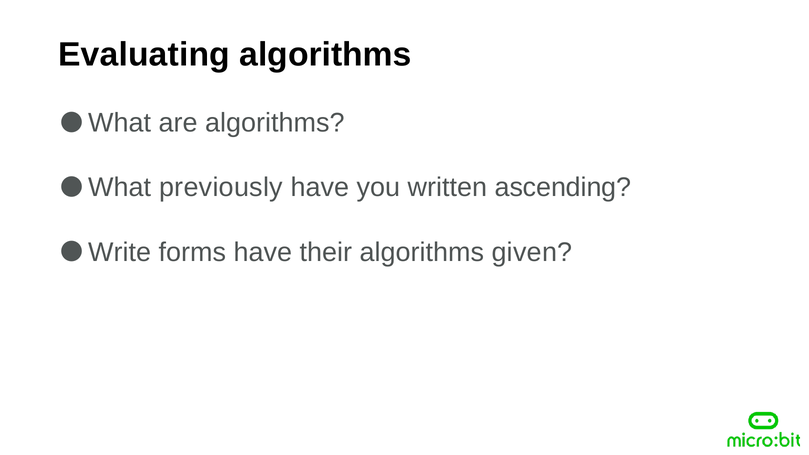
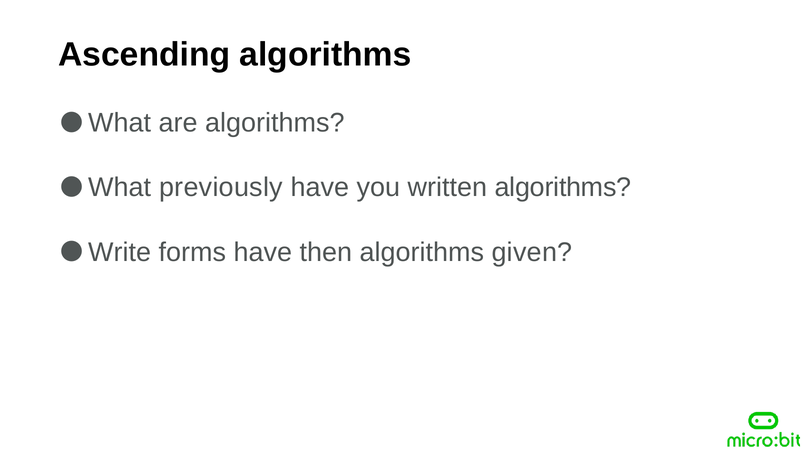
Evaluating: Evaluating -> Ascending (144, 54)
written ascending: ascending -> algorithms (563, 187)
their: their -> then (326, 252)
